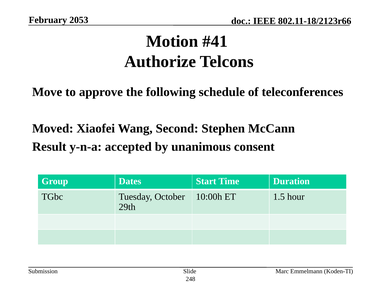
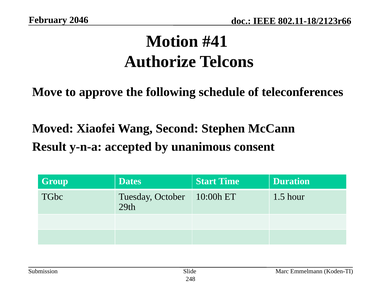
2053: 2053 -> 2046 (79, 20)
